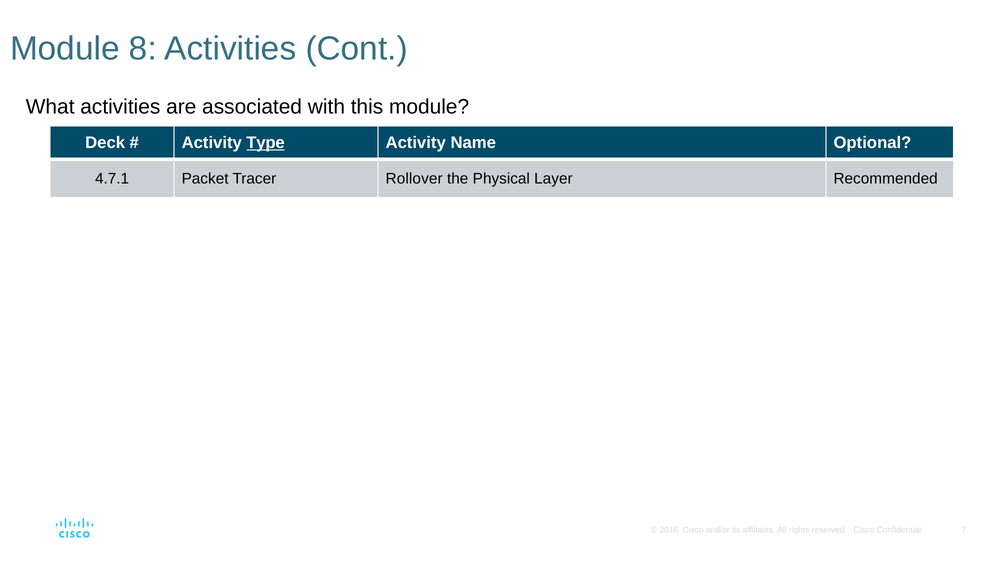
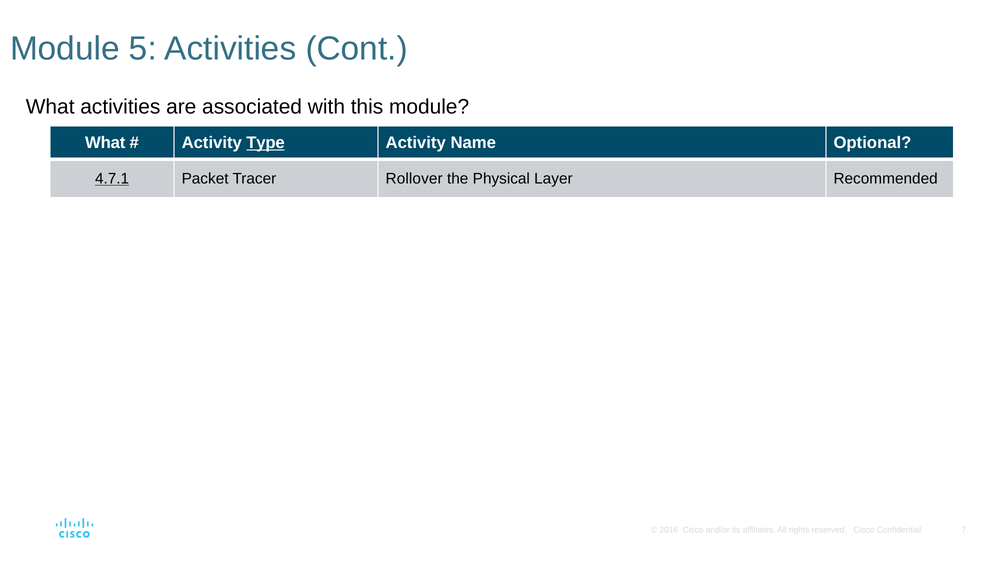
8: 8 -> 5 (143, 48)
Deck: Deck -> What (105, 143)
4.7.1 underline: none -> present (112, 179)
